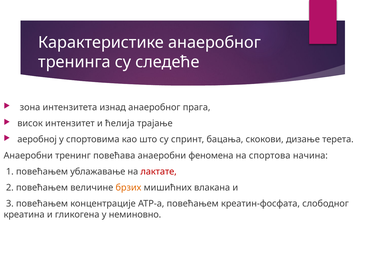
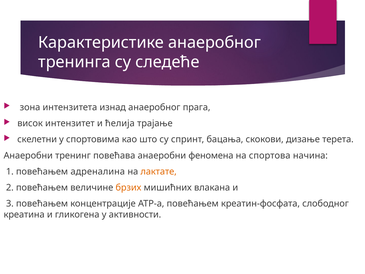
аеробној: аеробној -> скелетни (37, 139)
ублажавање: ублажавање -> адреналина (98, 171)
лактате colour: red -> orange (159, 171)
неминовно: неминовно -> активности (135, 214)
